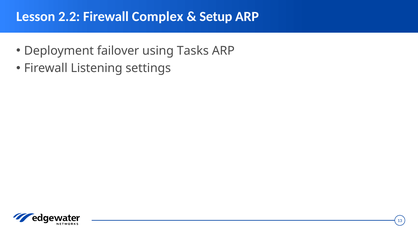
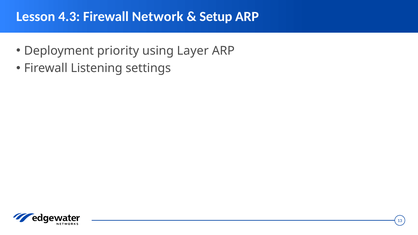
2.2: 2.2 -> 4.3 (69, 17)
Complex: Complex -> Network (158, 17)
failover: failover -> priority (118, 51)
Tasks: Tasks -> Layer (193, 51)
